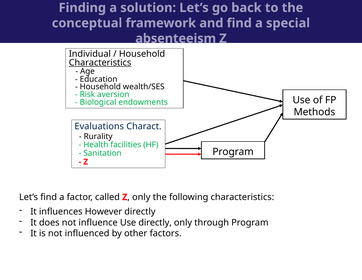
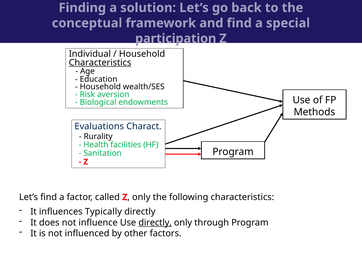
absenteeism: absenteeism -> participation (176, 38)
However: However -> Typically (103, 211)
directly underline: none -> present (155, 222)
